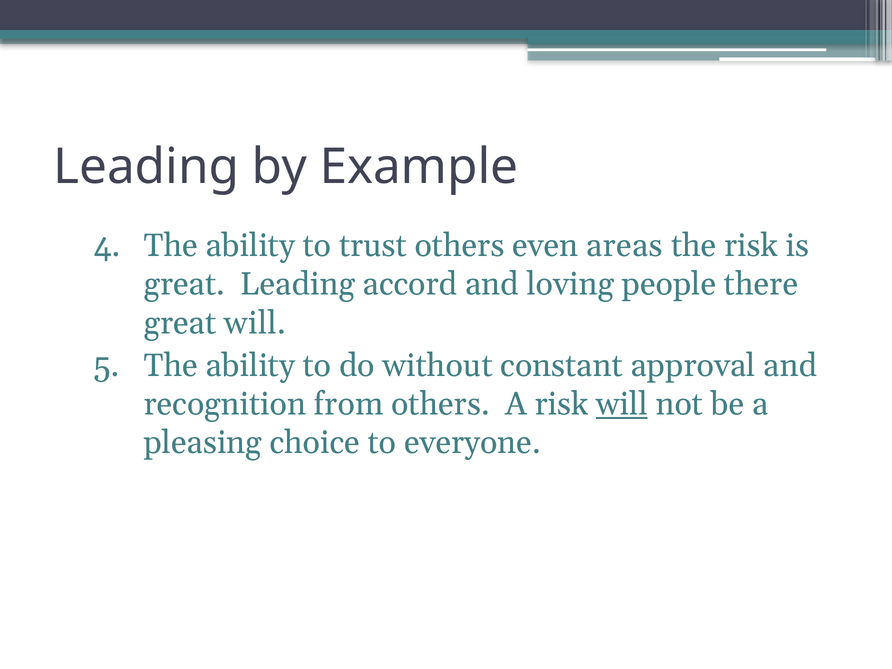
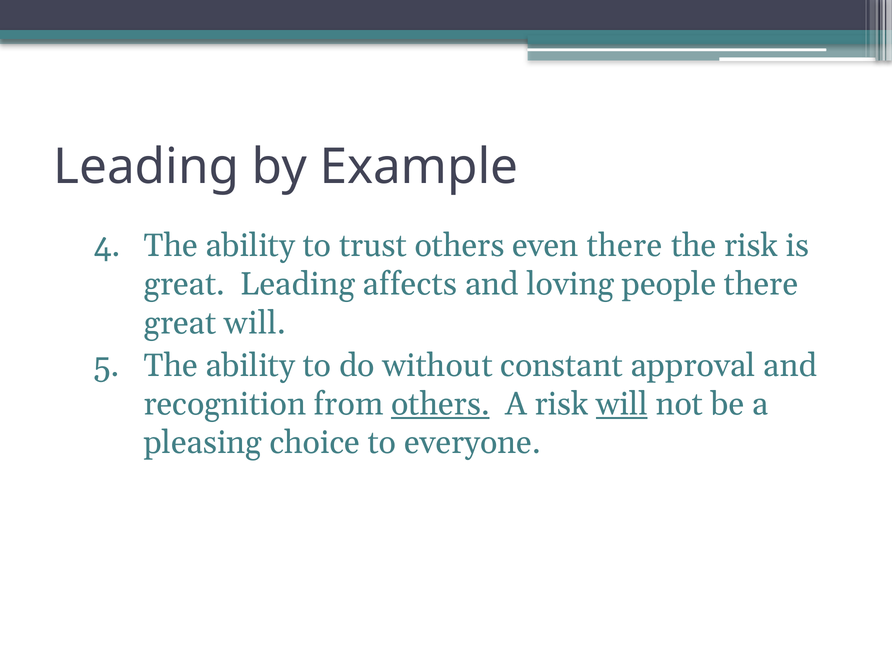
even areas: areas -> there (625, 245)
accord: accord -> affects (410, 284)
others underline: none -> present (440, 404)
